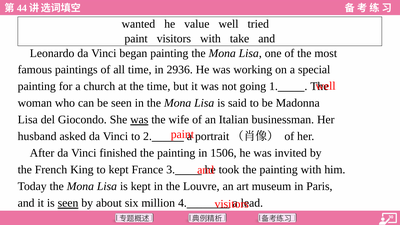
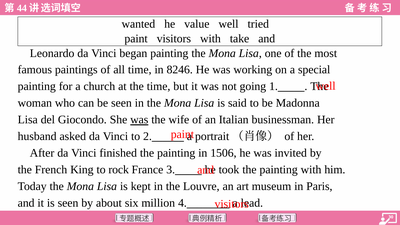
2936: 2936 -> 8246 (180, 70)
to kept: kept -> rock (119, 170)
seen underline: present -> none (68, 203)
